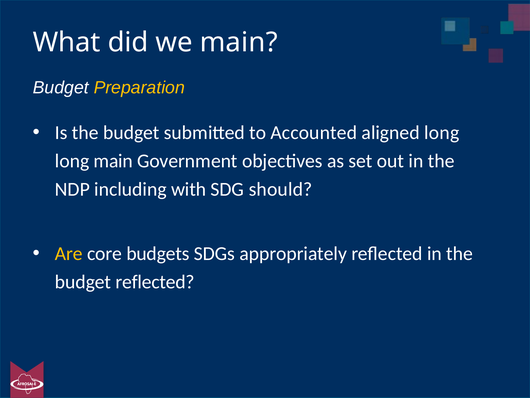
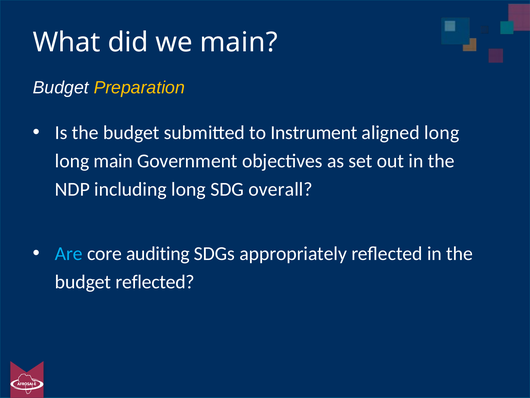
Accounted: Accounted -> Instrument (314, 133)
including with: with -> long (188, 189)
should: should -> overall (281, 189)
Are colour: yellow -> light blue (69, 253)
budgets: budgets -> auditing (158, 253)
